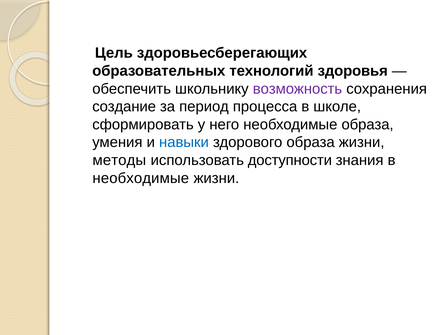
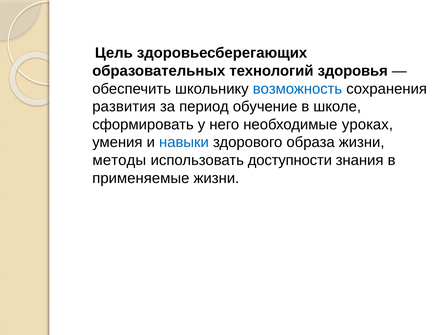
возможность colour: purple -> blue (297, 89)
создание: создание -> развития (124, 106)
процесса: процесса -> обучение (265, 106)
необходимые образа: образа -> уроках (367, 124)
необходимые: необходимые -> применяемые (141, 178)
